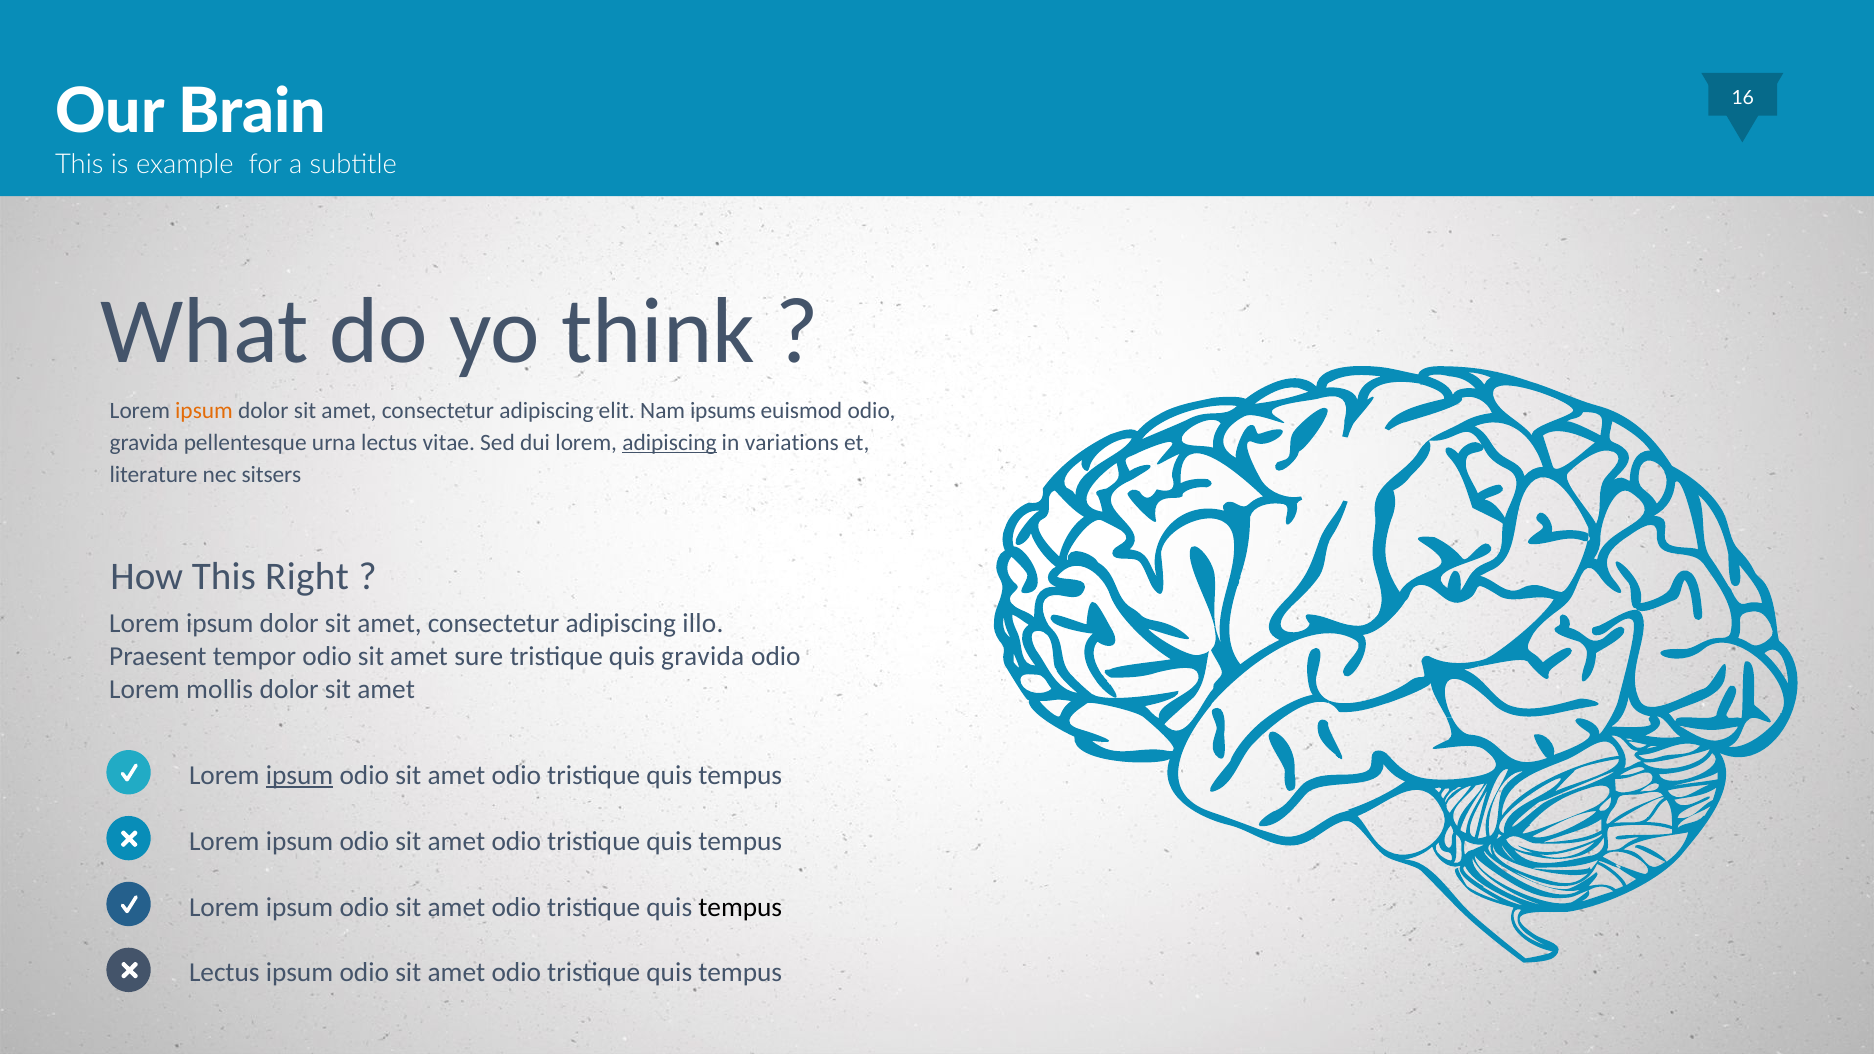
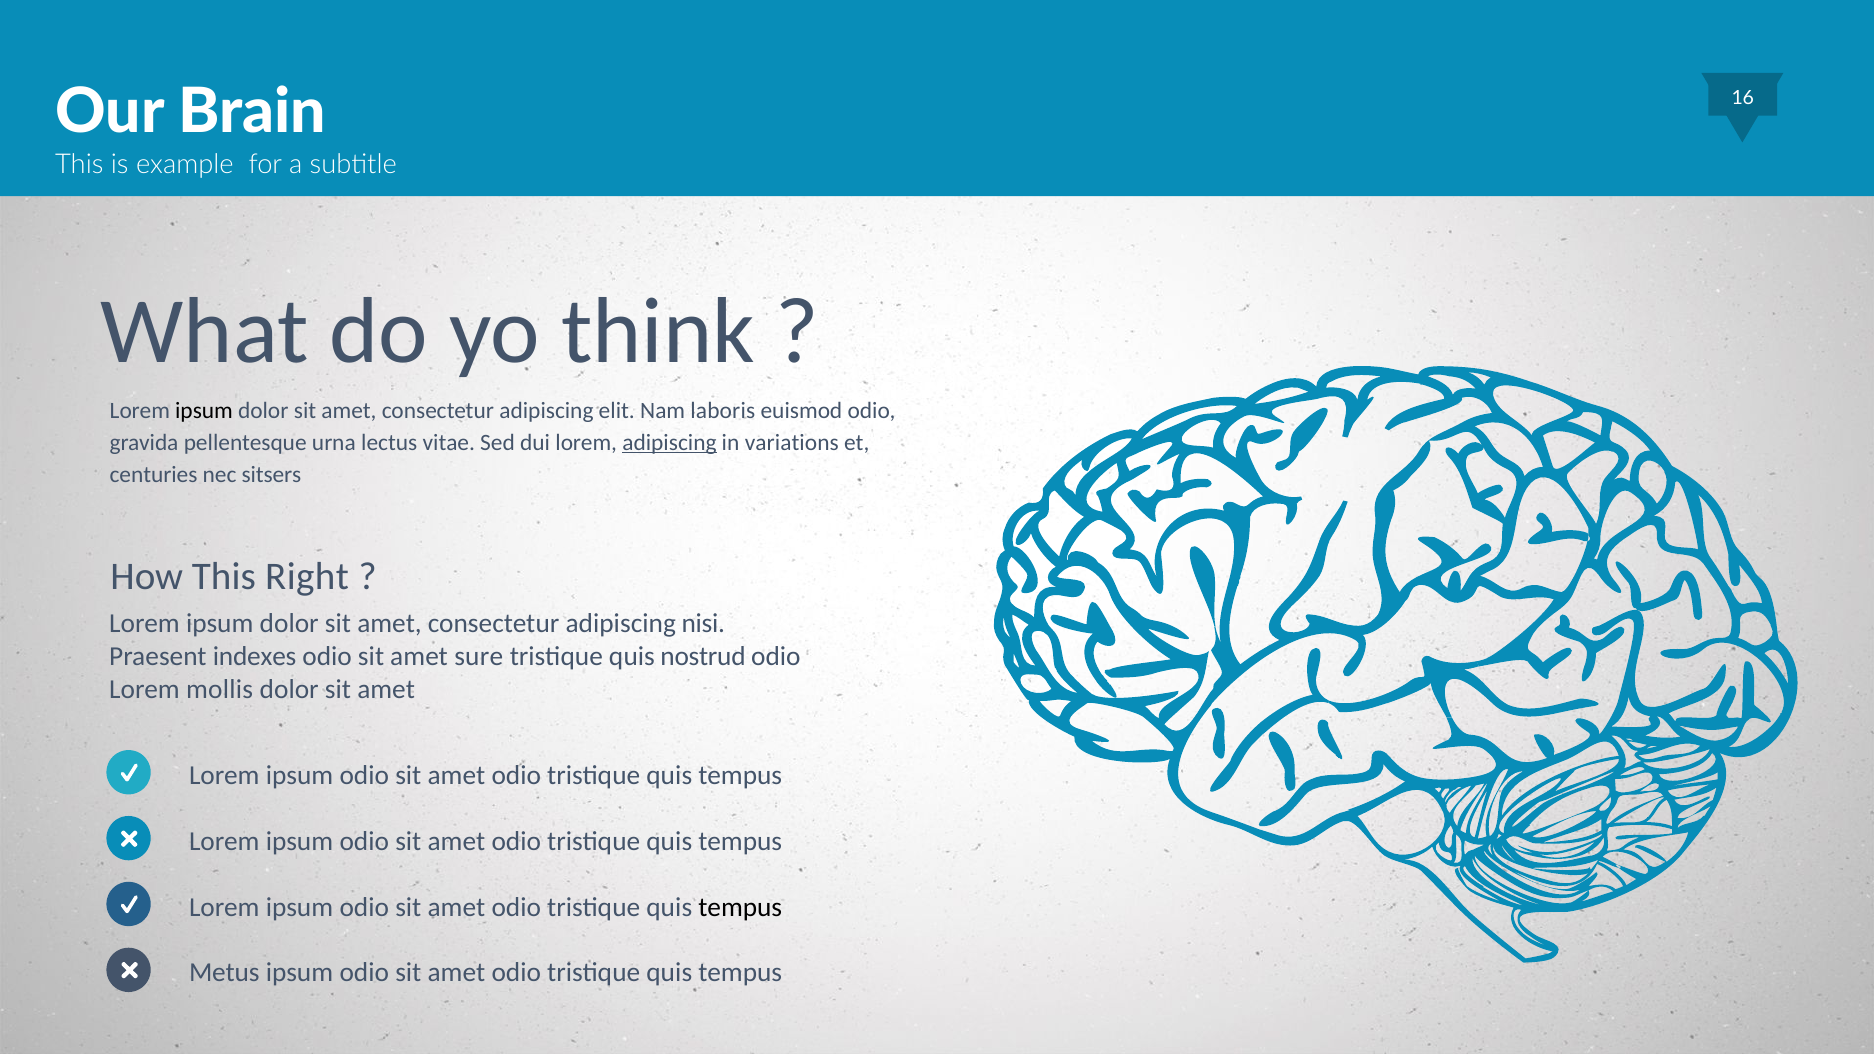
ipsum colour: orange -> black (204, 410)
ipsums: ipsums -> laboris (723, 410)
literature: literature -> centuries (154, 475)
illo: illo -> nisi (703, 624)
tempor: tempor -> indexes (255, 656)
quis gravida: gravida -> nostrud (703, 656)
ipsum underline: present -> none (300, 775)
Lectus: Lectus -> Metus (224, 973)
